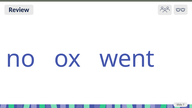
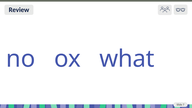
went: went -> what (127, 59)
